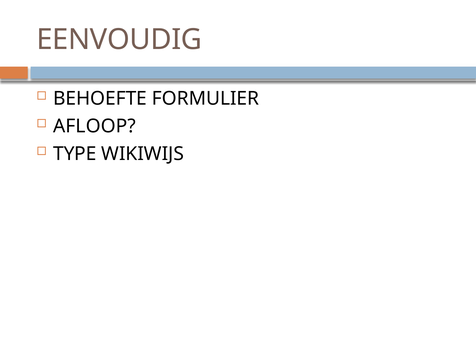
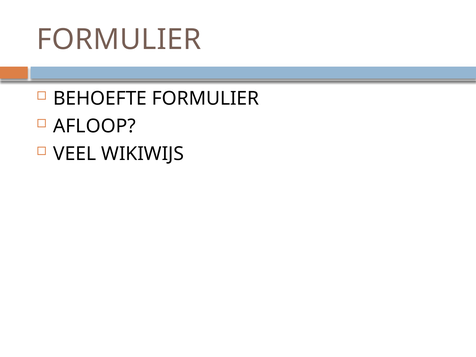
EENVOUDIG: EENVOUDIG -> FORMULIER (119, 40)
TYPE: TYPE -> VEEL (75, 154)
